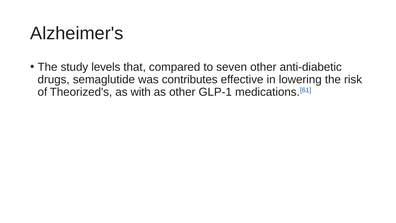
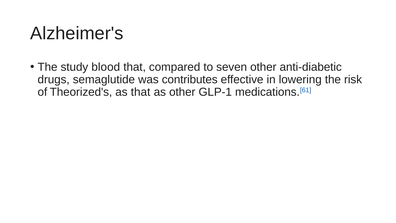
levels: levels -> blood (106, 67)
as with: with -> that (141, 92)
